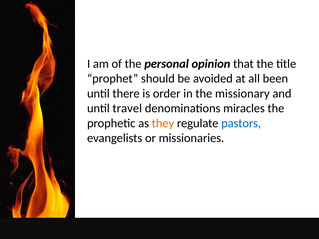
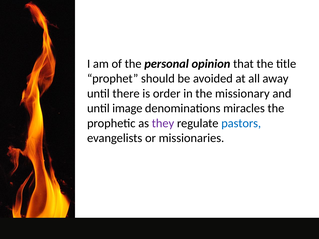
been: been -> away (275, 79)
travel: travel -> image (127, 108)
they colour: orange -> purple (163, 123)
